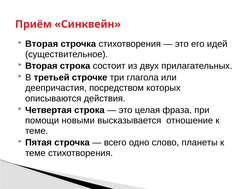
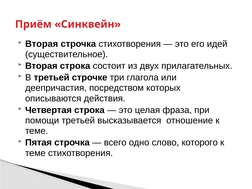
помощи новыми: новыми -> третьей (78, 121)
планеты: планеты -> которого (200, 143)
